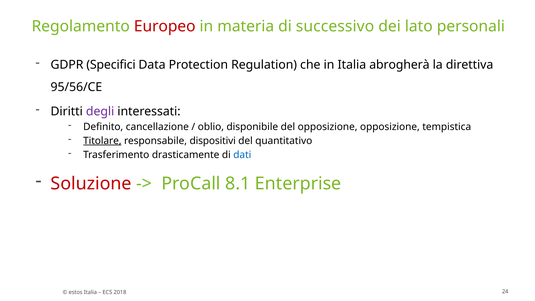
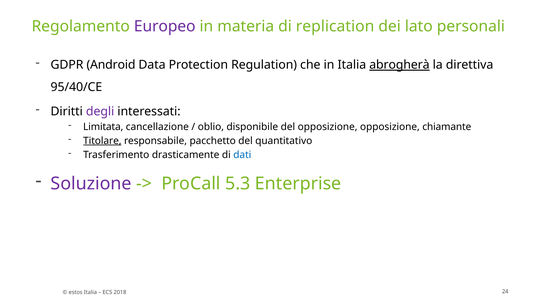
Europeo colour: red -> purple (165, 27)
successivo: successivo -> replication (335, 27)
Specifici: Specifici -> Android (111, 65)
abrogherà underline: none -> present (399, 65)
95/56/CE: 95/56/CE -> 95/40/CE (76, 87)
Definito: Definito -> Limitata (103, 127)
tempistica: tempistica -> chiamante (447, 127)
dispositivi: dispositivi -> pacchetto (213, 141)
Soluzione colour: red -> purple (91, 184)
8.1: 8.1 -> 5.3 (238, 184)
